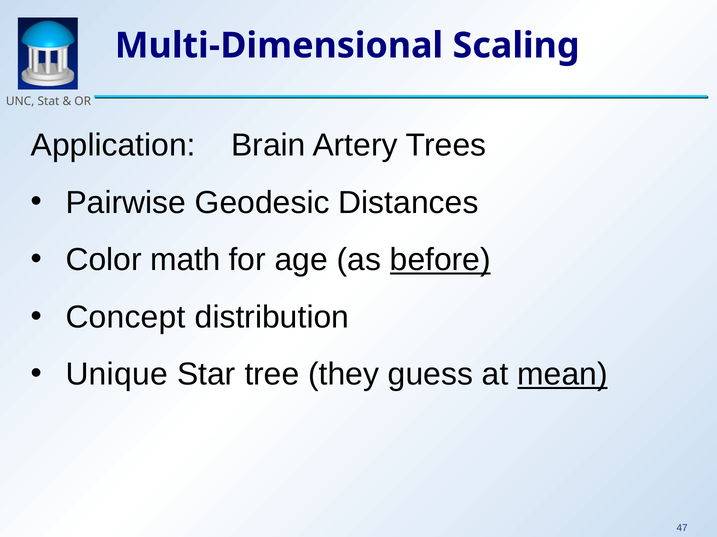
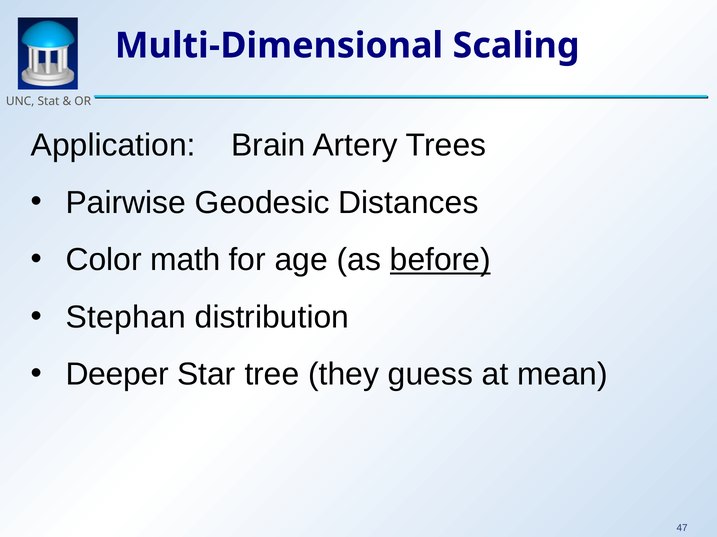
Concept: Concept -> Stephan (126, 318)
Unique: Unique -> Deeper (117, 375)
mean underline: present -> none (562, 375)
